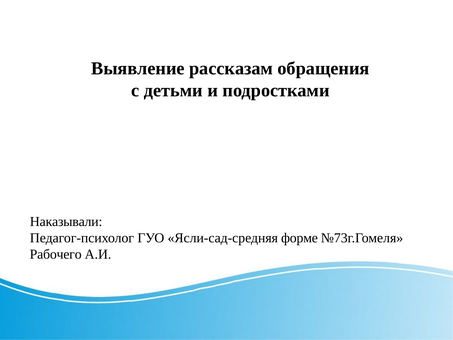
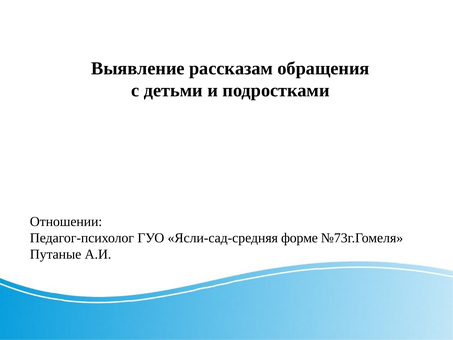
Наказывали: Наказывали -> Отношении (66, 221)
Рабочего: Рабочего -> Путаные (56, 254)
